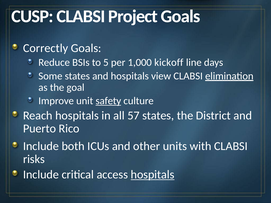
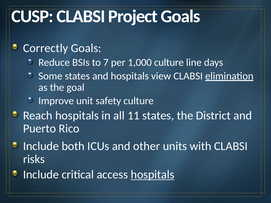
5: 5 -> 7 (106, 63)
1,000 kickoff: kickoff -> culture (169, 63)
safety underline: present -> none (108, 101)
57: 57 -> 11 (134, 116)
